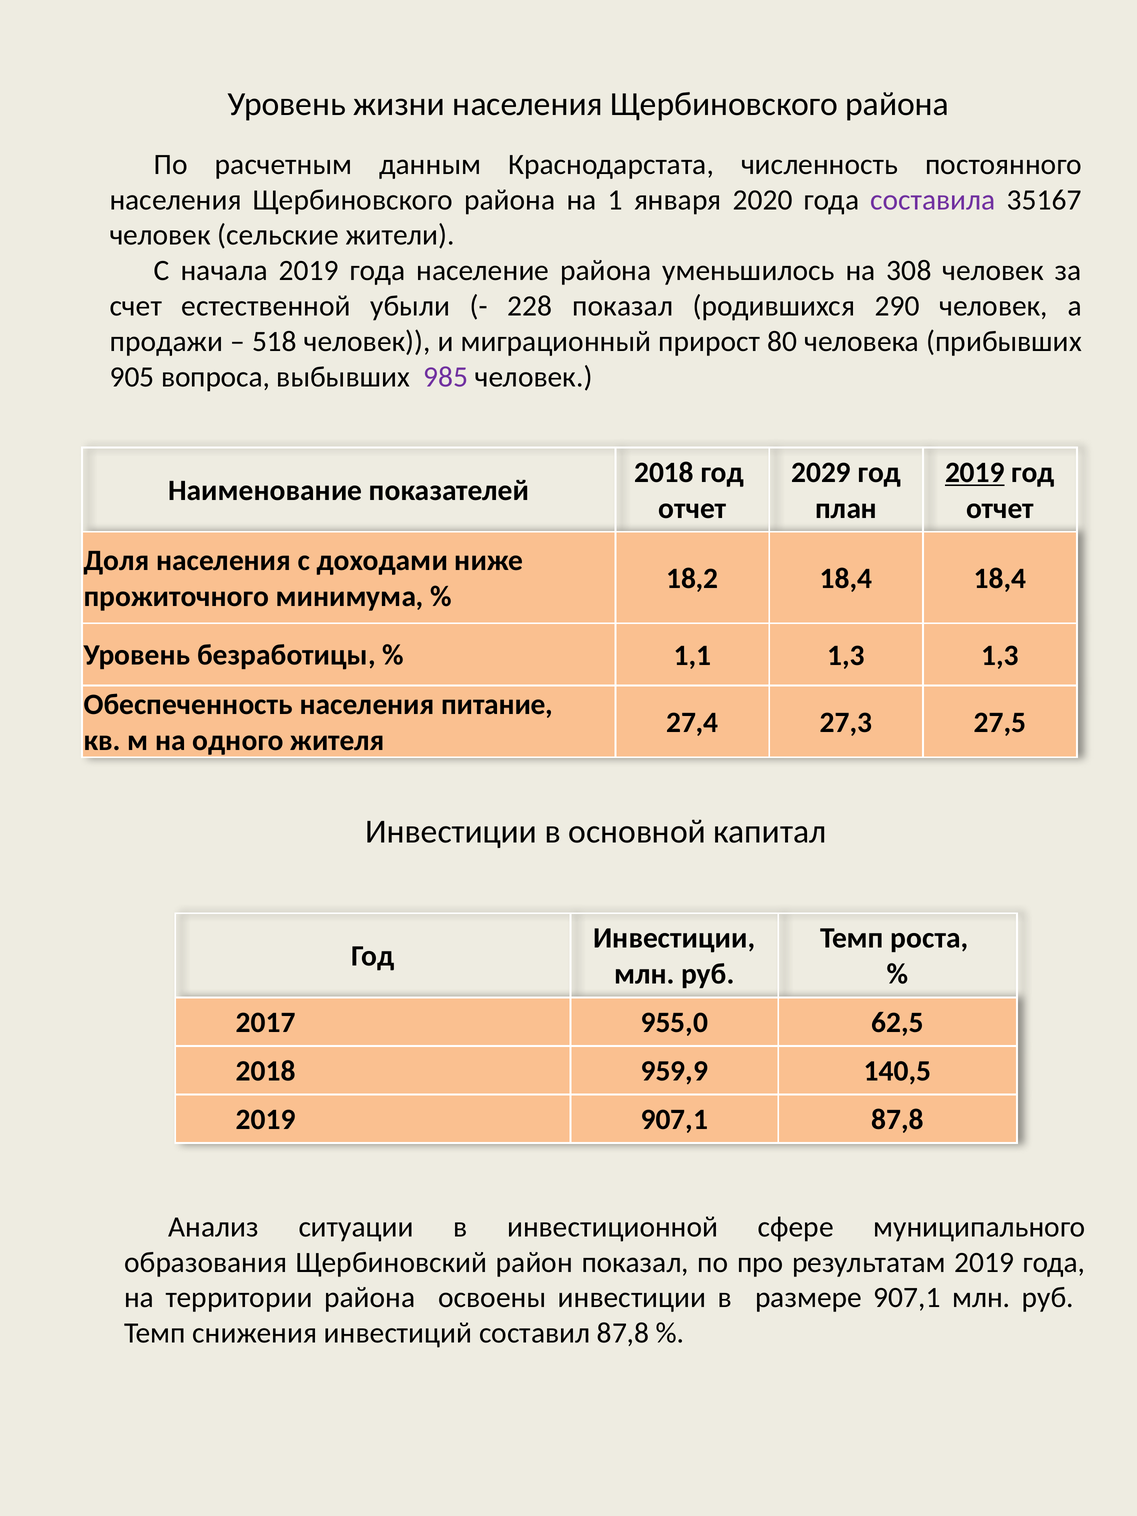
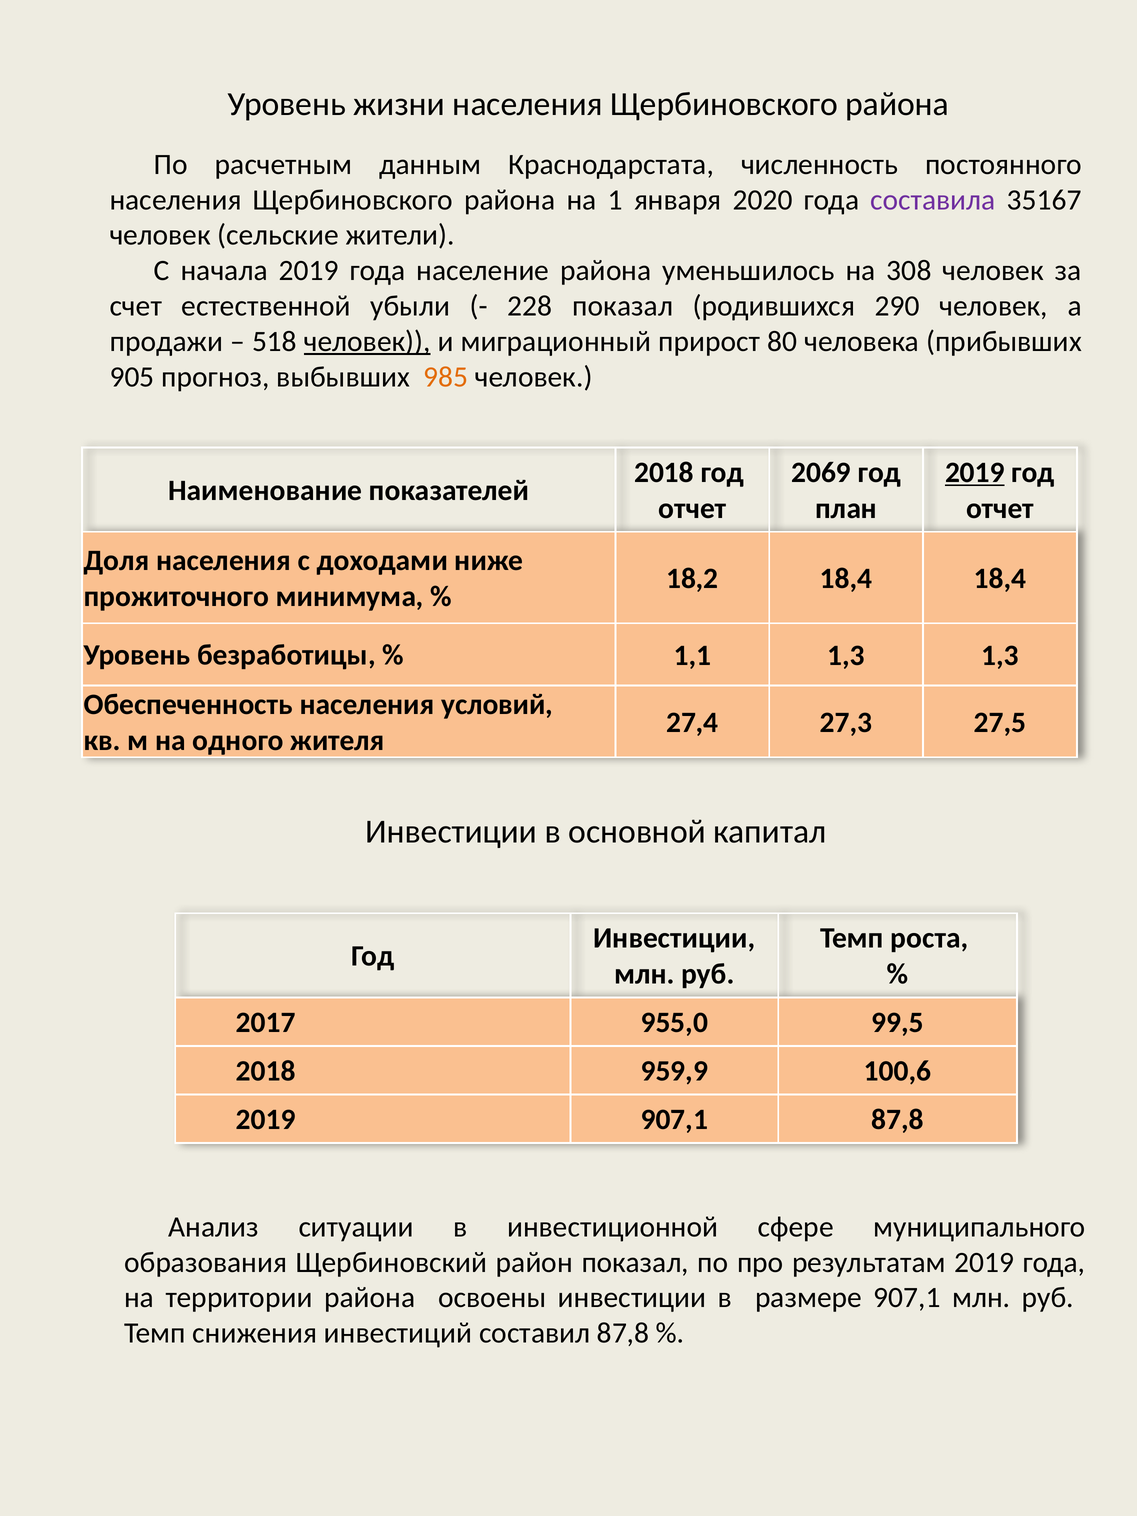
человек underline: none -> present (367, 341)
вопроса: вопроса -> прогноз (215, 377)
985 colour: purple -> orange (446, 377)
2029: 2029 -> 2069 (821, 473)
питание: питание -> условий (497, 705)
62,5: 62,5 -> 99,5 (897, 1023)
140,5: 140,5 -> 100,6 (898, 1071)
